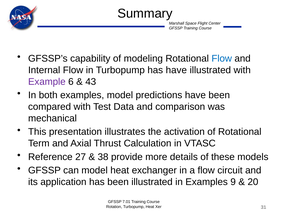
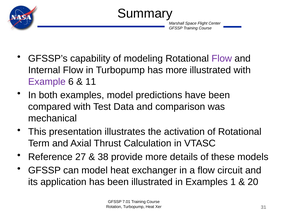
Flow colour: blue -> purple (222, 58)
has have: have -> more (176, 70)
43: 43 -> 11 (91, 82)
9: 9 -> 1 (233, 182)
